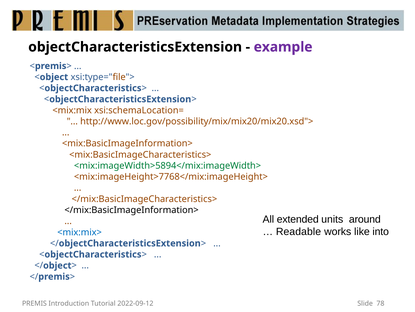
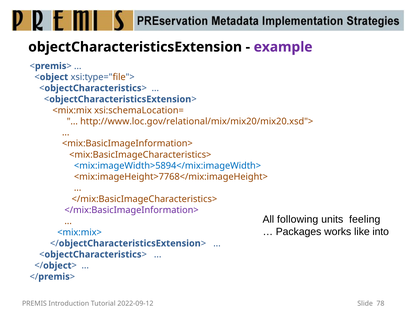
http://www.loc.gov/possibility/mix/mix20/mix20.xsd">: http://www.loc.gov/possibility/mix/mix20/mix20.xsd"> -> http://www.loc.gov/relational/mix/mix20/mix20.xsd"> (197, 121)
<mix:imageWidth>5894</mix:imageWidth> colour: green -> blue (168, 165)
</mix:BasicImageInformation> colour: black -> purple (132, 210)
extended: extended -> following (298, 219)
around: around -> feeling (365, 219)
Readable: Readable -> Packages (299, 231)
